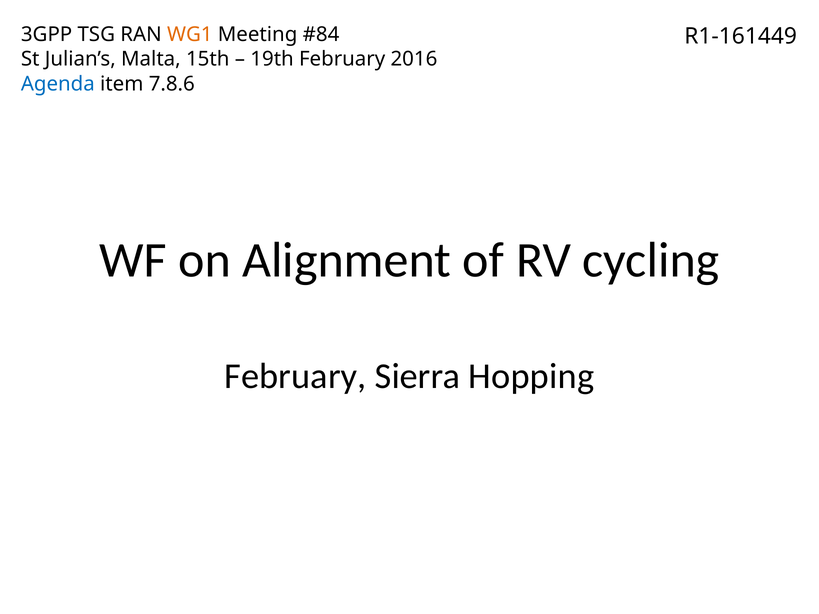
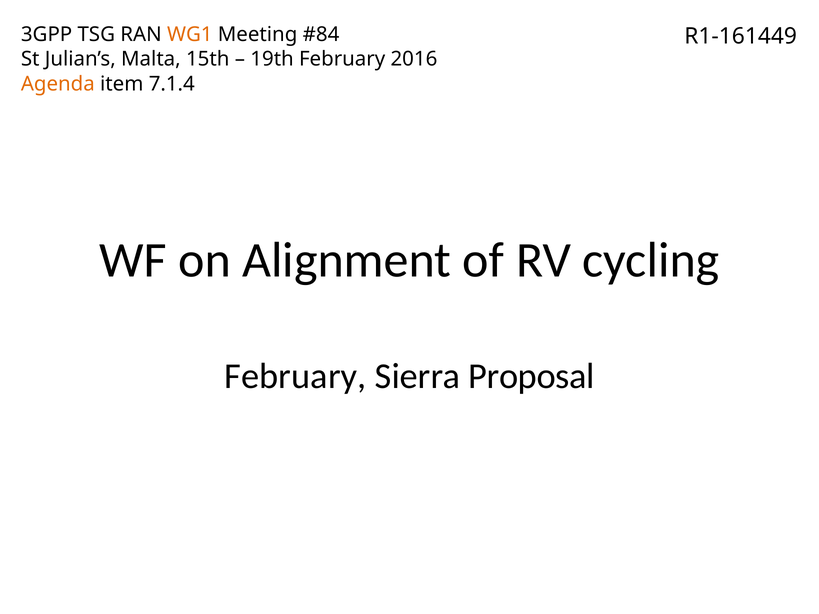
Agenda colour: blue -> orange (58, 84)
7.8.6: 7.8.6 -> 7.1.4 (172, 84)
Hopping: Hopping -> Proposal (532, 377)
